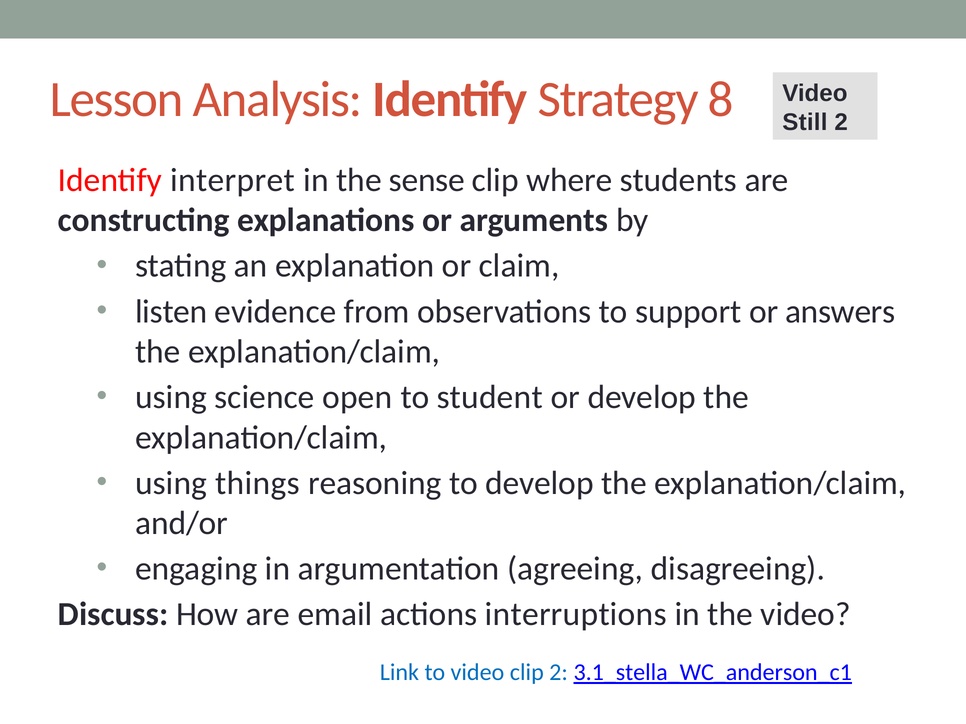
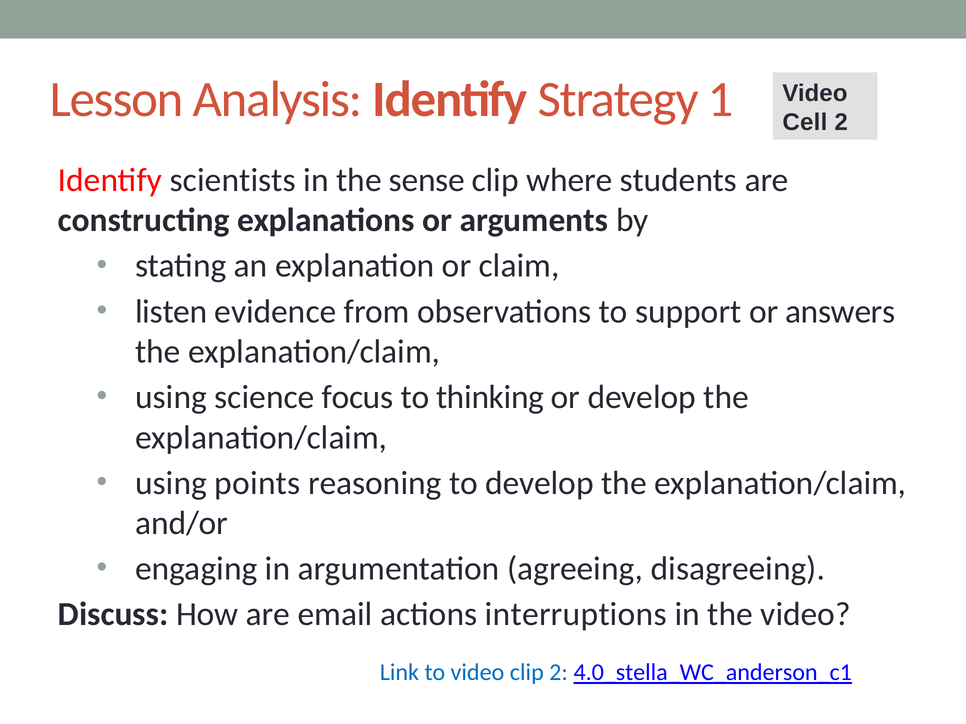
8: 8 -> 1 (721, 99)
Still: Still -> Cell (805, 122)
interpret: interpret -> scientists (233, 180)
open: open -> focus (358, 398)
student: student -> thinking (490, 398)
things: things -> points (257, 483)
3.1_stella_WC_anderson_c1: 3.1_stella_WC_anderson_c1 -> 4.0_stella_WC_anderson_c1 (713, 673)
